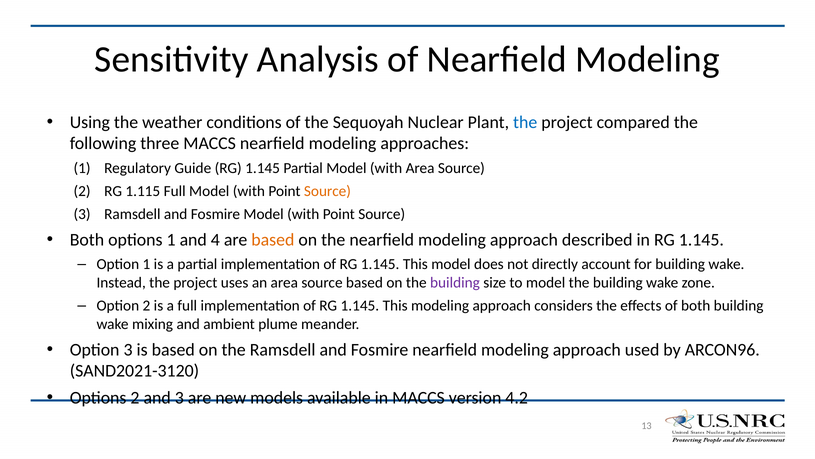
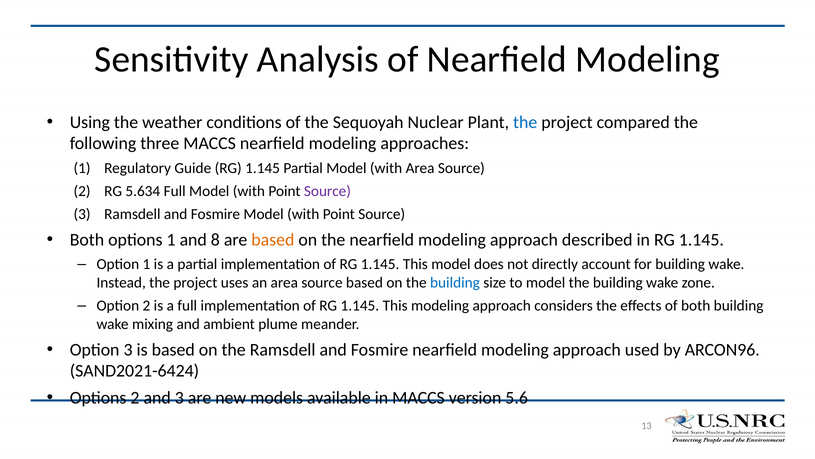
1.115: 1.115 -> 5.634 (143, 191)
Source colour: orange -> purple (327, 191)
4: 4 -> 8 (215, 240)
building colour: purple -> blue (455, 282)
SAND2021-3120: SAND2021-3120 -> SAND2021-6424 (134, 371)
4.2: 4.2 -> 5.6 (517, 397)
